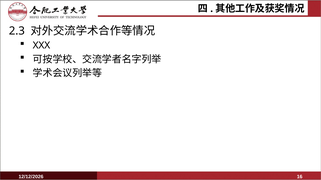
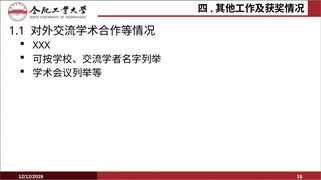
2.3: 2.3 -> 1.1 (17, 31)
